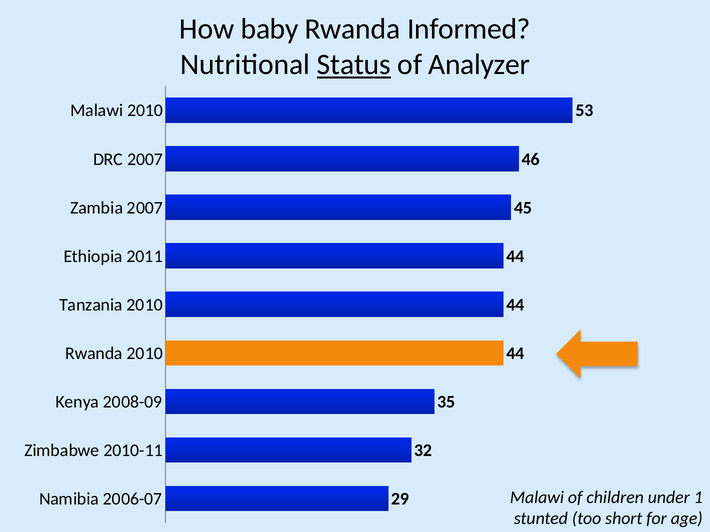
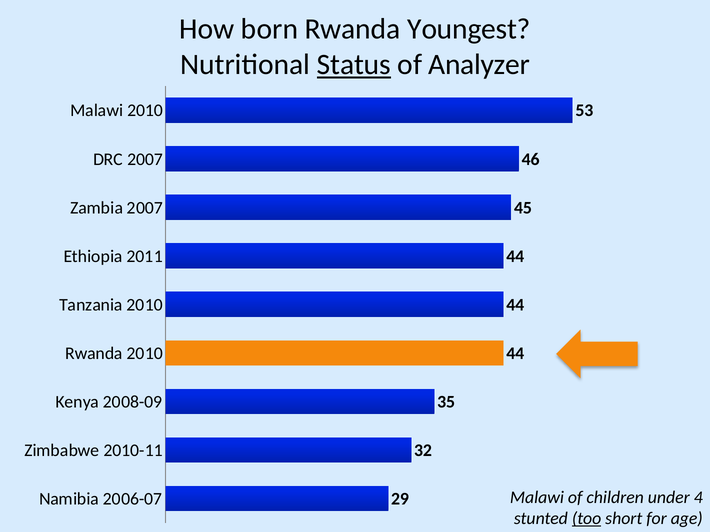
baby: baby -> born (269, 29)
Informed: Informed -> Youngest (469, 29)
1: 1 -> 4 (698, 498)
too underline: none -> present (587, 519)
